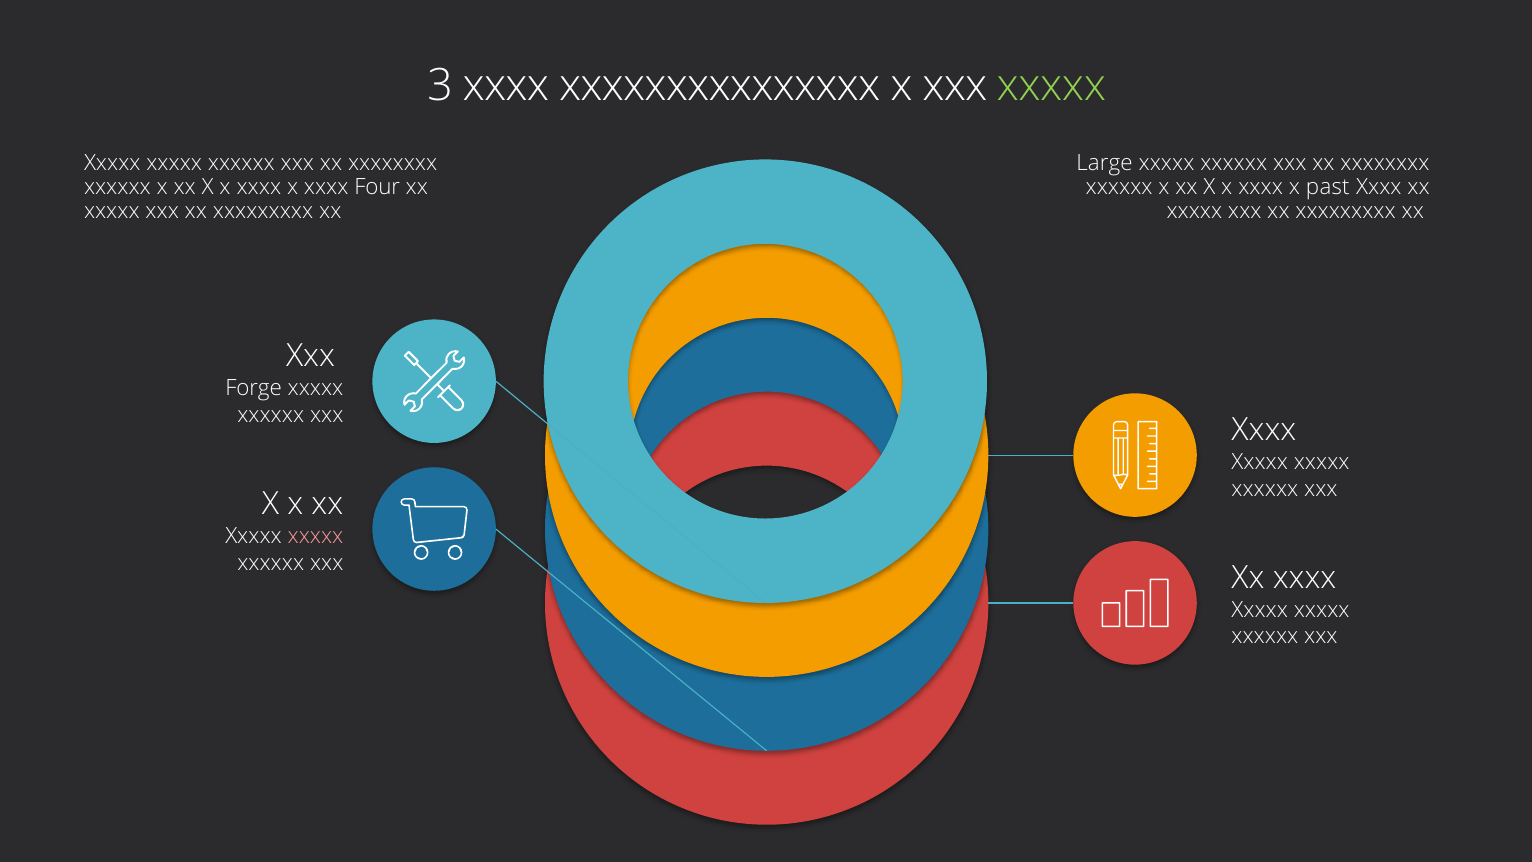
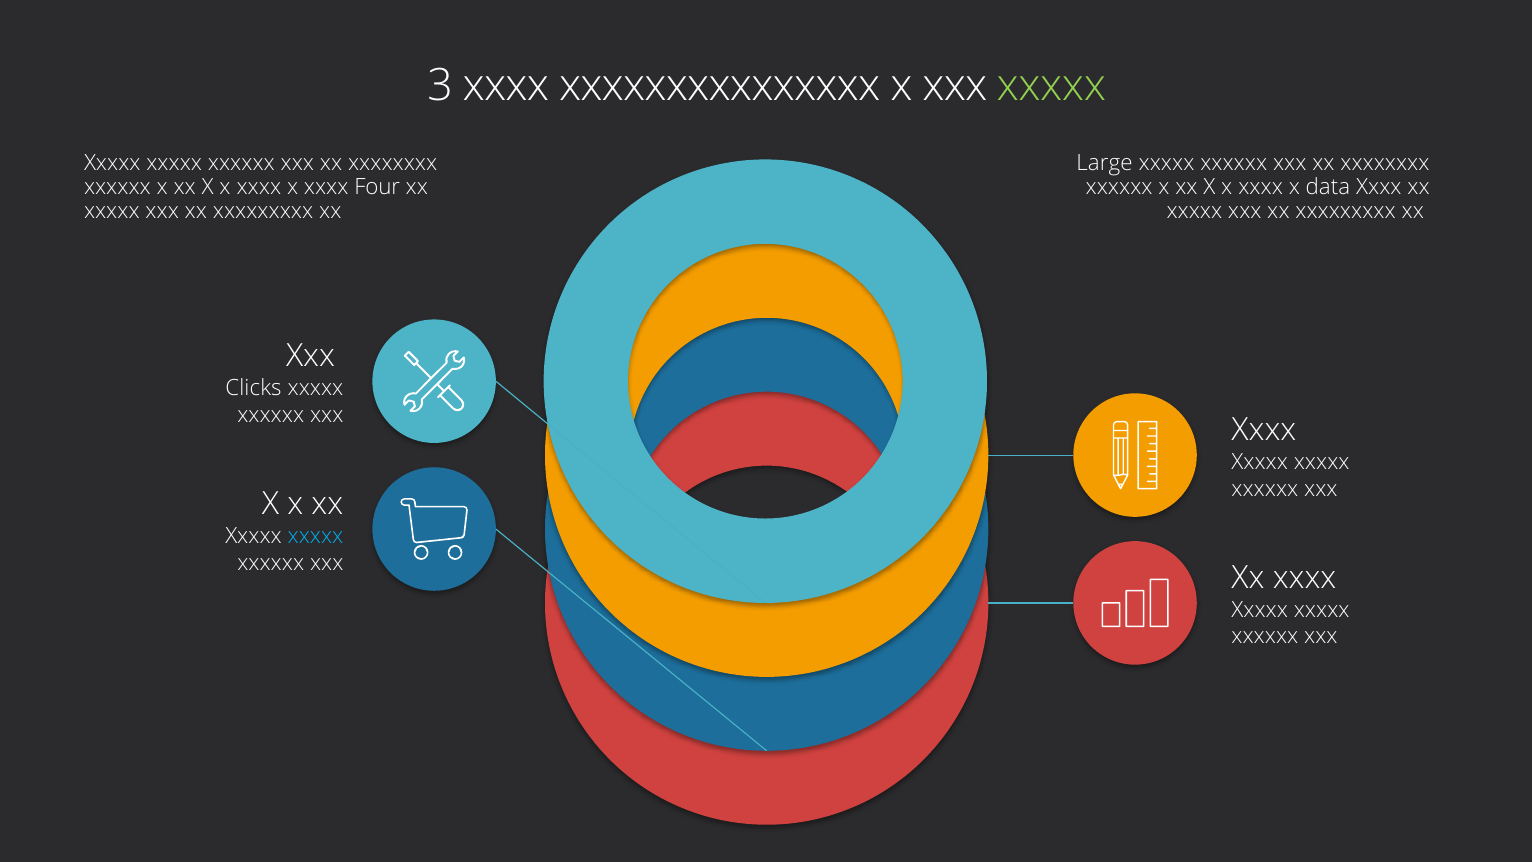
past: past -> data (1328, 187)
Forge: Forge -> Clicks (253, 388)
xxxxx colour: pink -> light blue (315, 536)
